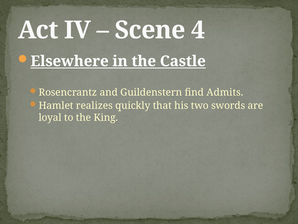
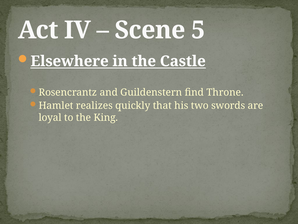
4: 4 -> 5 (198, 30)
Admits: Admits -> Throne (225, 92)
